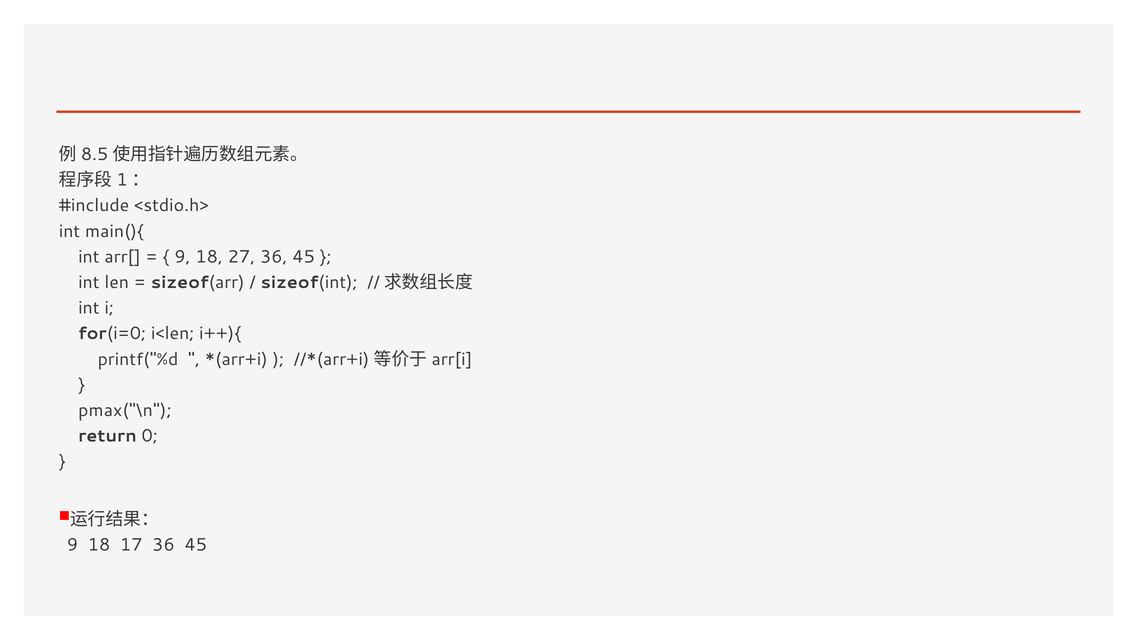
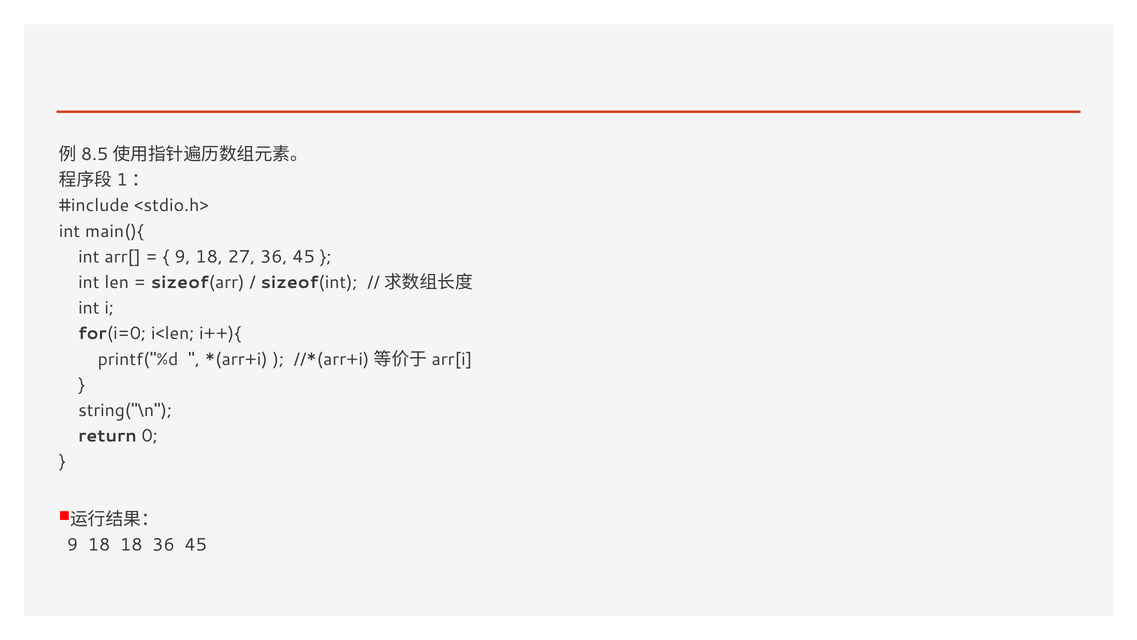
pmax("\n: pmax("\n -> string("\n (125, 410)
18 17: 17 -> 18 (131, 544)
